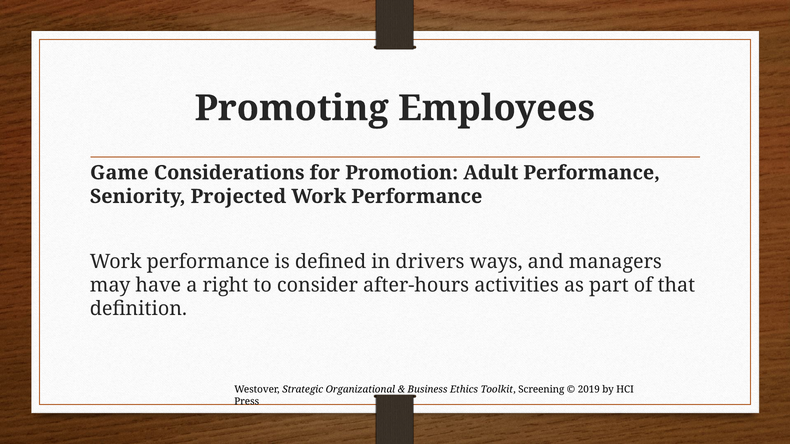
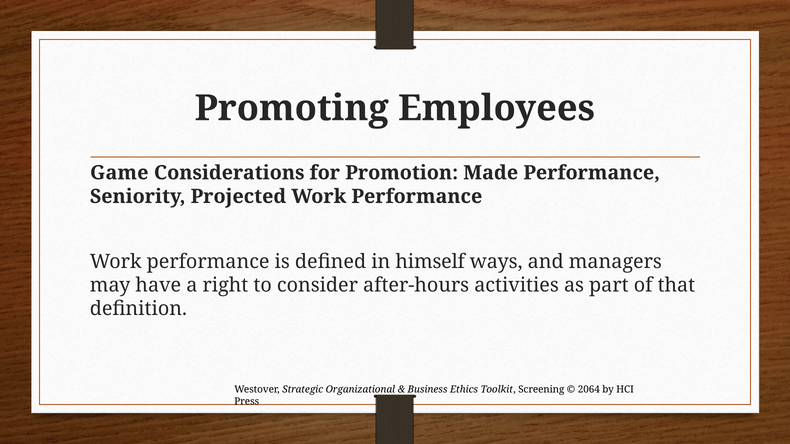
Adult: Adult -> Made (491, 173)
drivers: drivers -> himself (430, 262)
2019: 2019 -> 2064 (589, 390)
